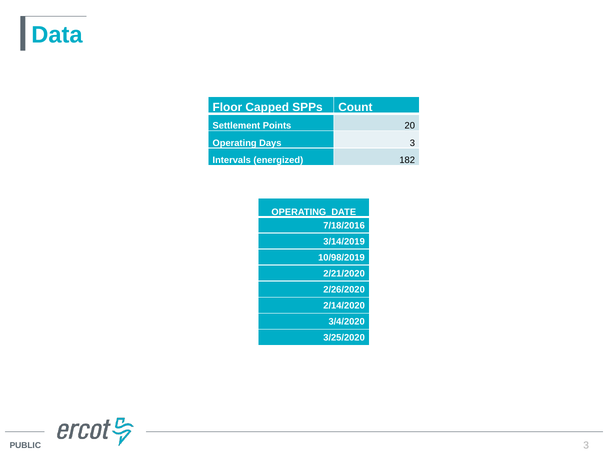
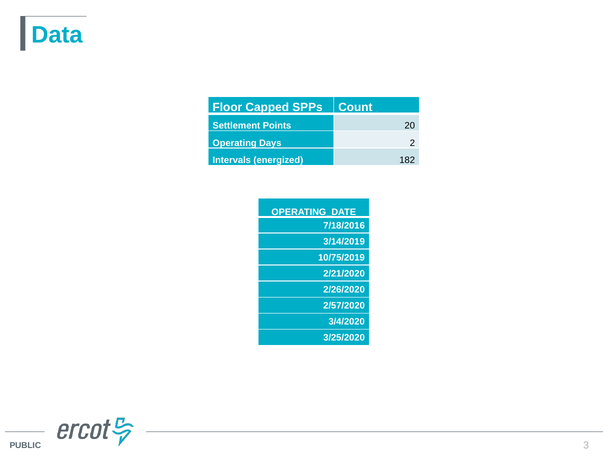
Days 3: 3 -> 2 (412, 143)
10/98/2019: 10/98/2019 -> 10/75/2019 (341, 257)
2/14/2020: 2/14/2020 -> 2/57/2020 (344, 305)
